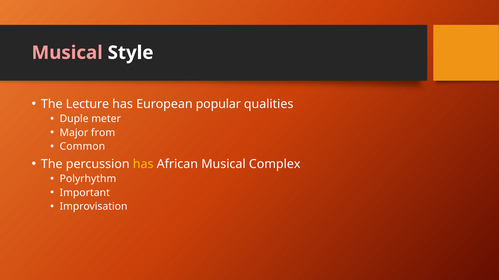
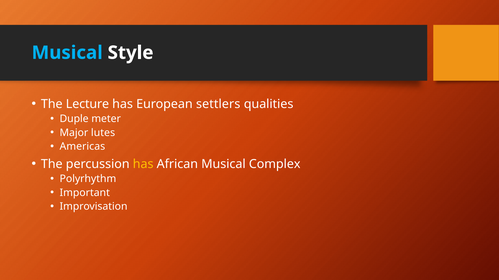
Musical colour: pink -> light blue (67, 53)
popular: popular -> settlers (218, 104)
from: from -> lutes (103, 133)
Common: Common -> Americas (82, 147)
